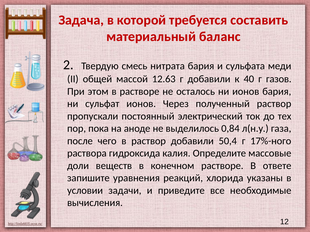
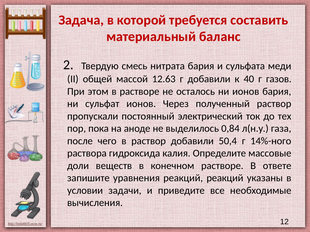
17%-ного: 17%-ного -> 14%-ного (271, 141)
реакций хлорида: хлорида -> реакций (225, 178)
